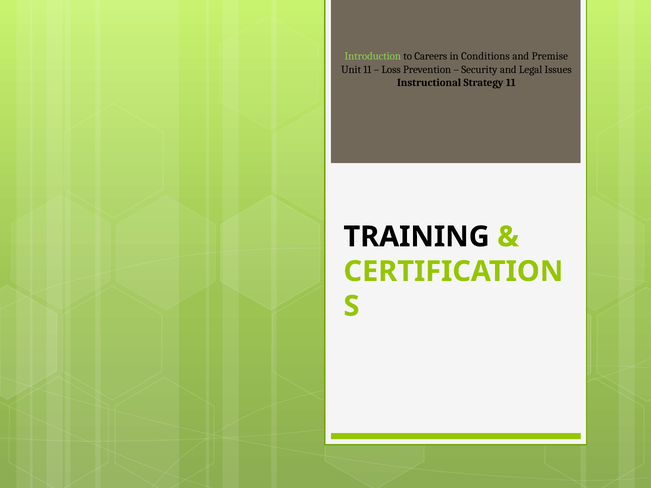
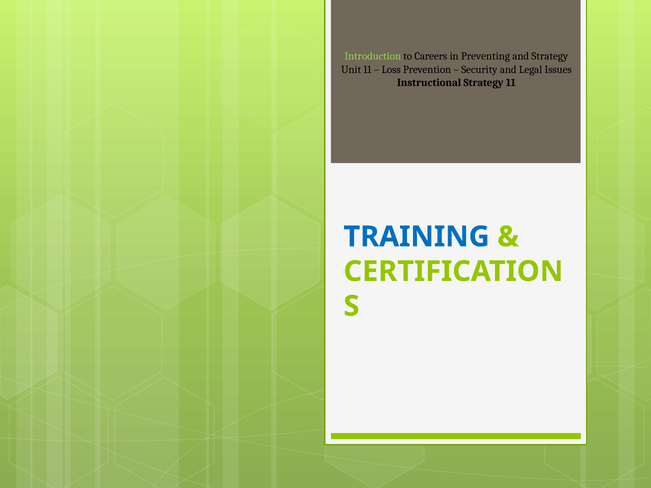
Conditions: Conditions -> Preventing (485, 56)
and Premise: Premise -> Strategy (550, 56)
TRAINING colour: black -> blue (417, 237)
